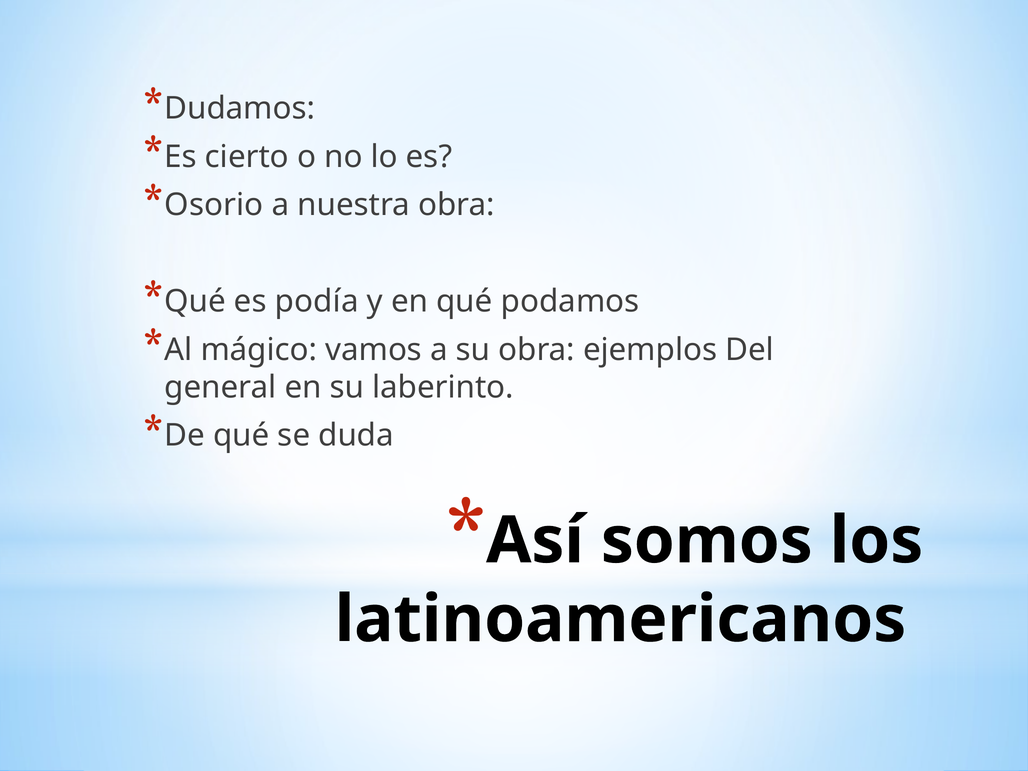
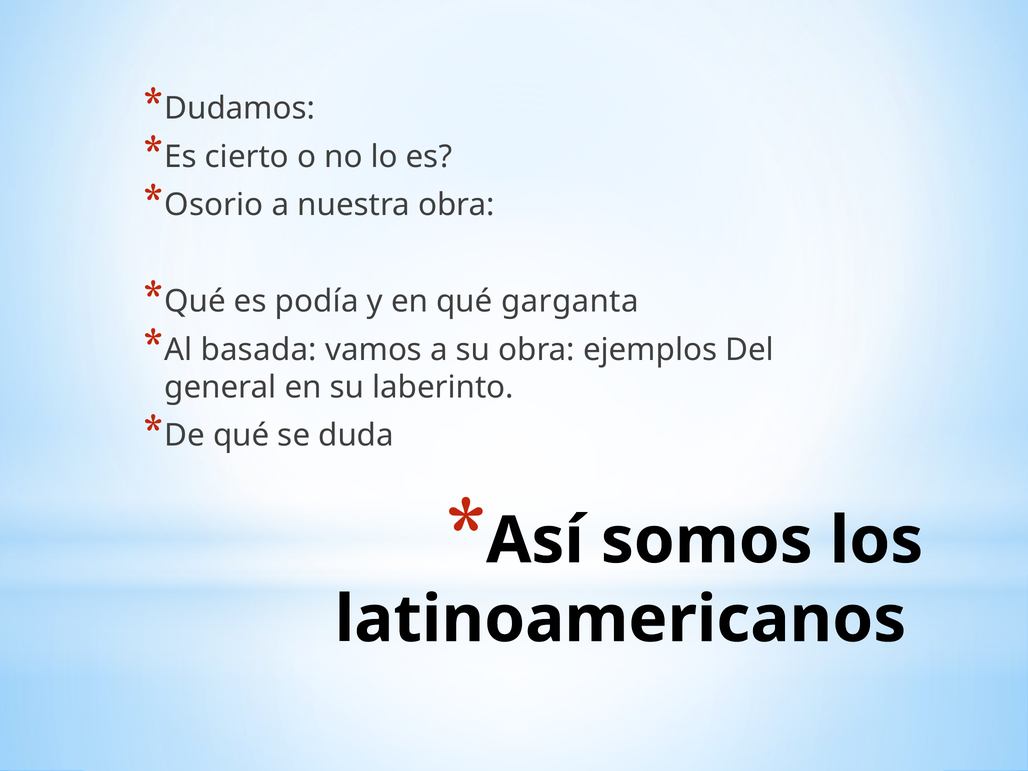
podamos: podamos -> garganta (570, 301)
mágico: mágico -> basada (259, 350)
